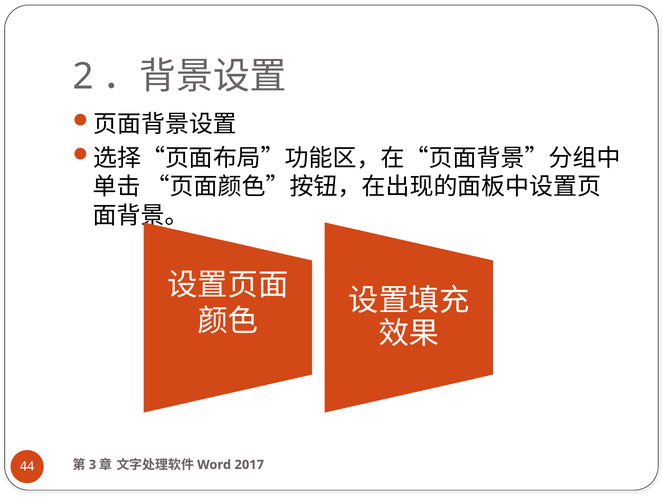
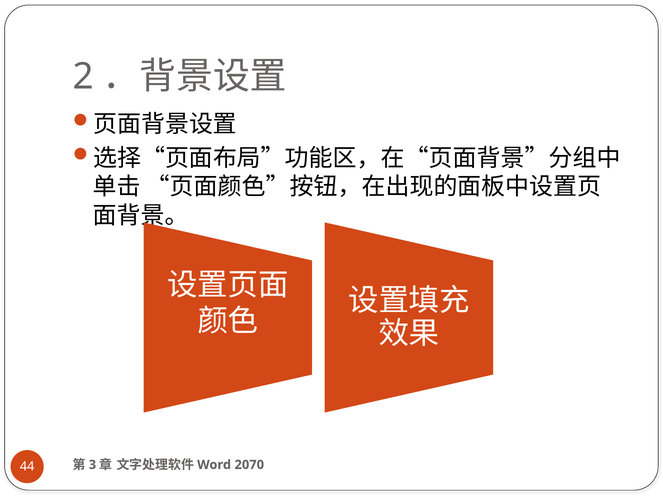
2017: 2017 -> 2070 (249, 465)
